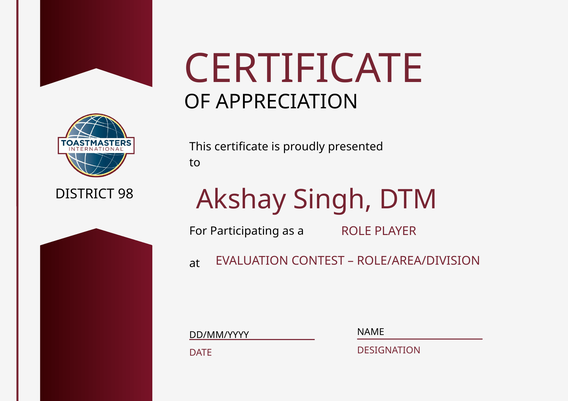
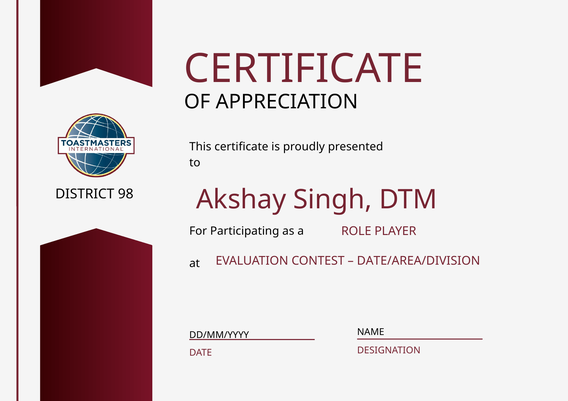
ROLE/AREA/DIVISION: ROLE/AREA/DIVISION -> DATE/AREA/DIVISION (419, 261)
